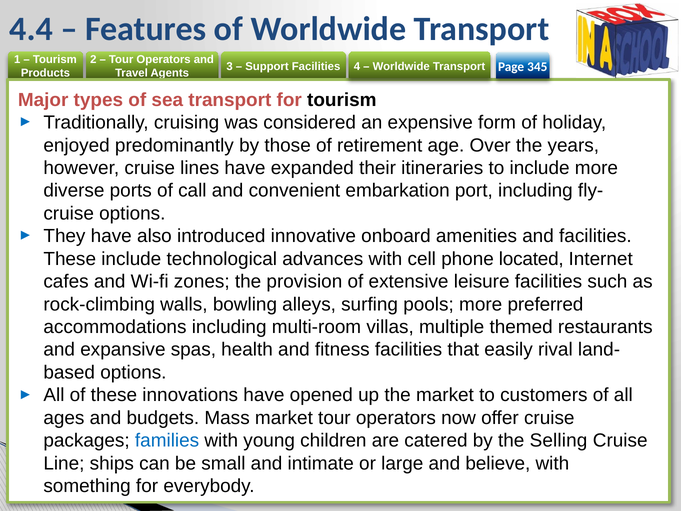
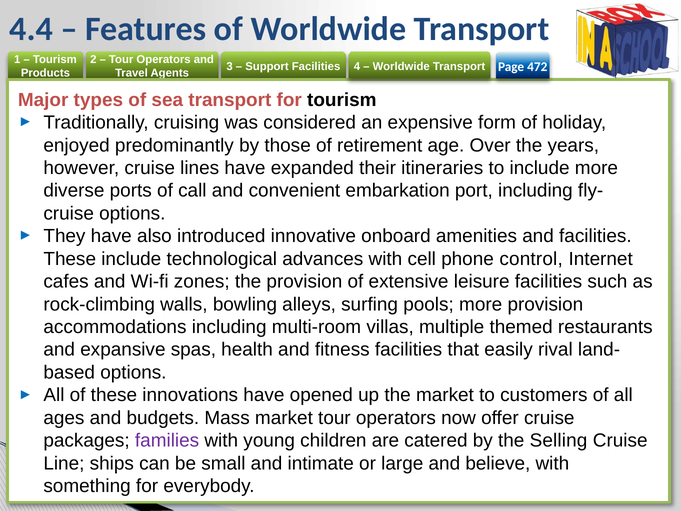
345: 345 -> 472 (537, 67)
located: located -> control (531, 259)
more preferred: preferred -> provision (545, 304)
families colour: blue -> purple (167, 440)
